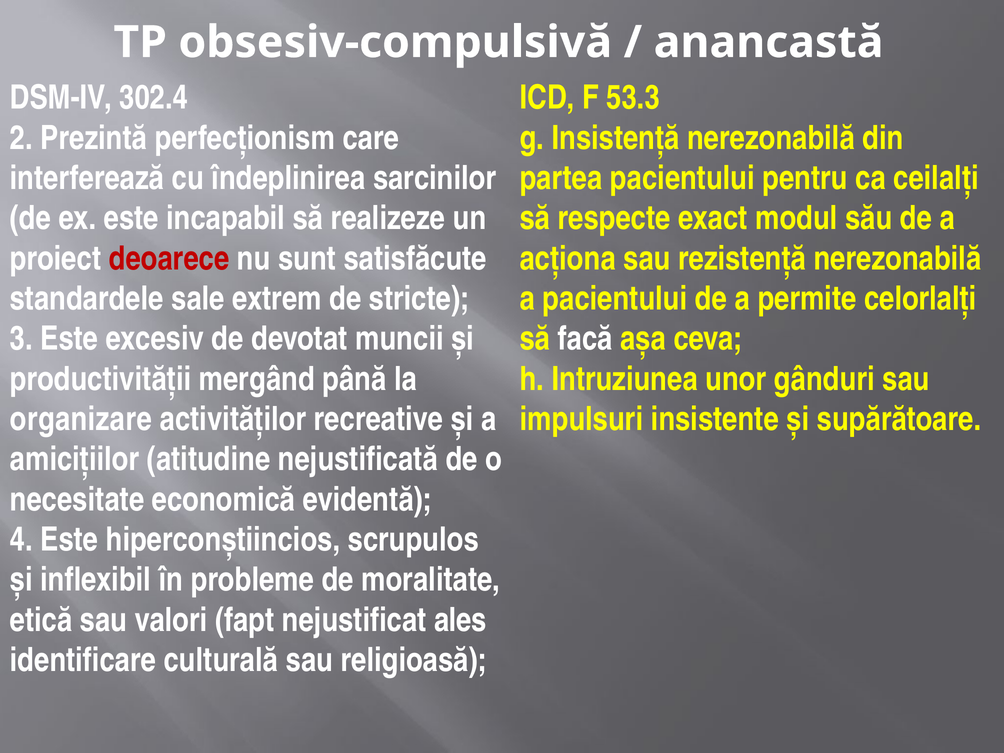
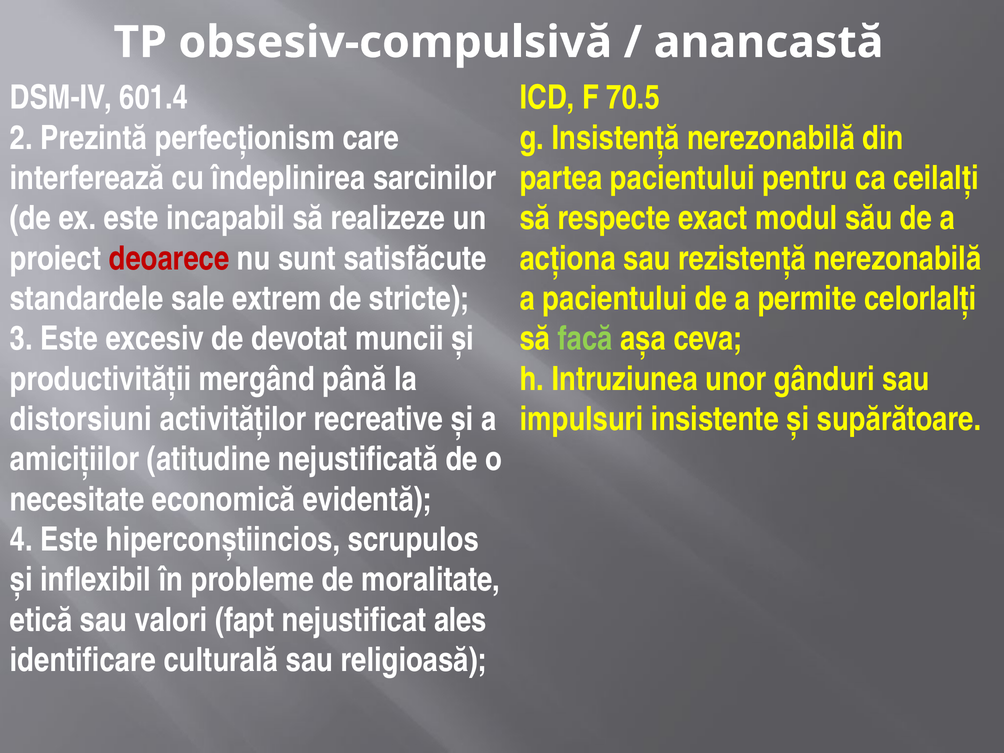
302.4: 302.4 -> 601.4 (154, 98)
53.3: 53.3 -> 70.5 (633, 98)
facă colour: white -> light green (585, 339)
organizare: organizare -> distorsiuni (81, 419)
